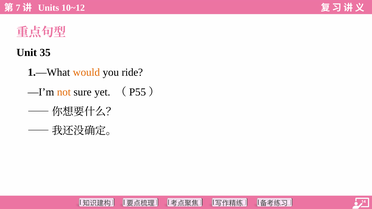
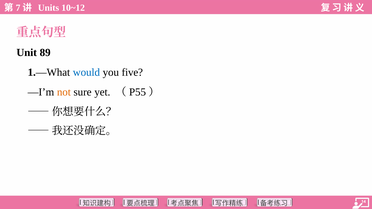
35: 35 -> 89 (45, 53)
would colour: orange -> blue (86, 72)
ride: ride -> five (132, 72)
